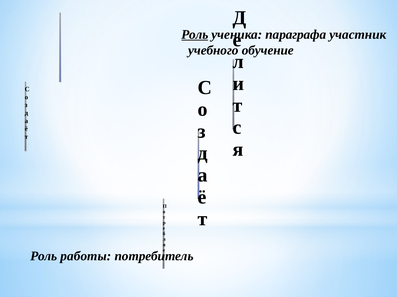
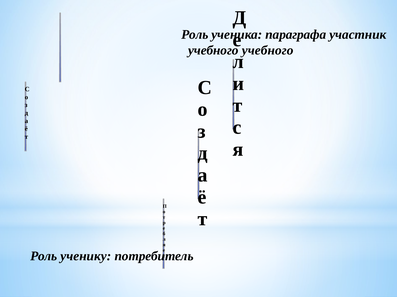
Роль underline: present -> none (195, 35)
учебного обучение: обучение -> учебного (268, 51)
работы: работы -> ученику (86, 257)
